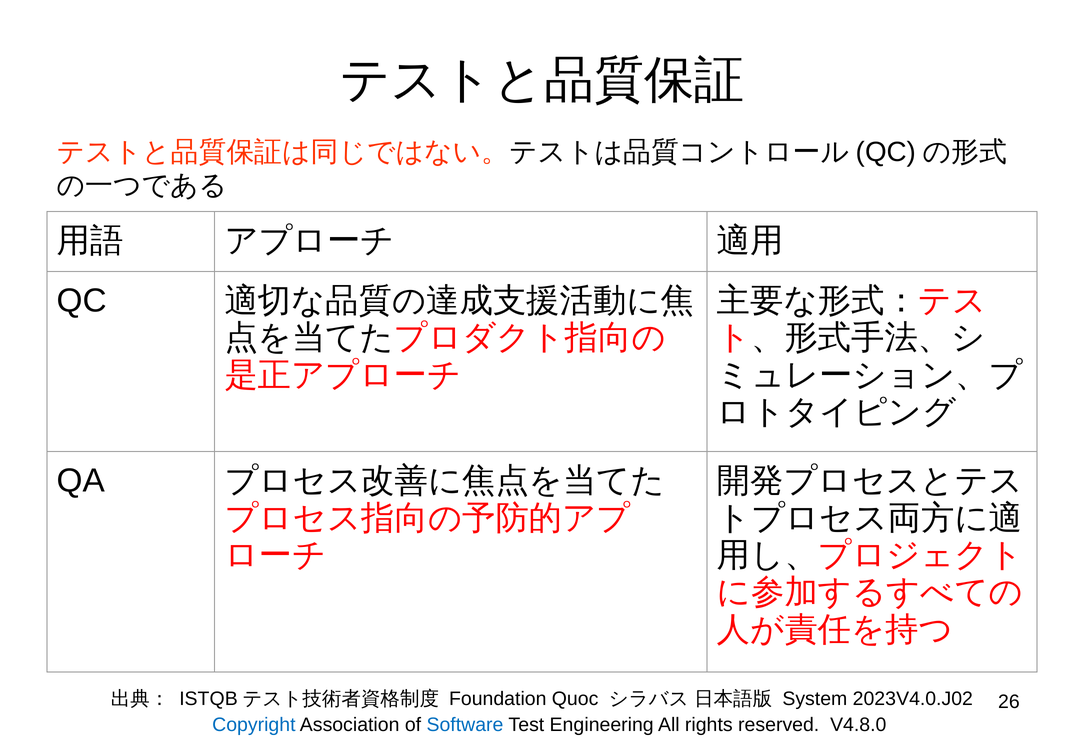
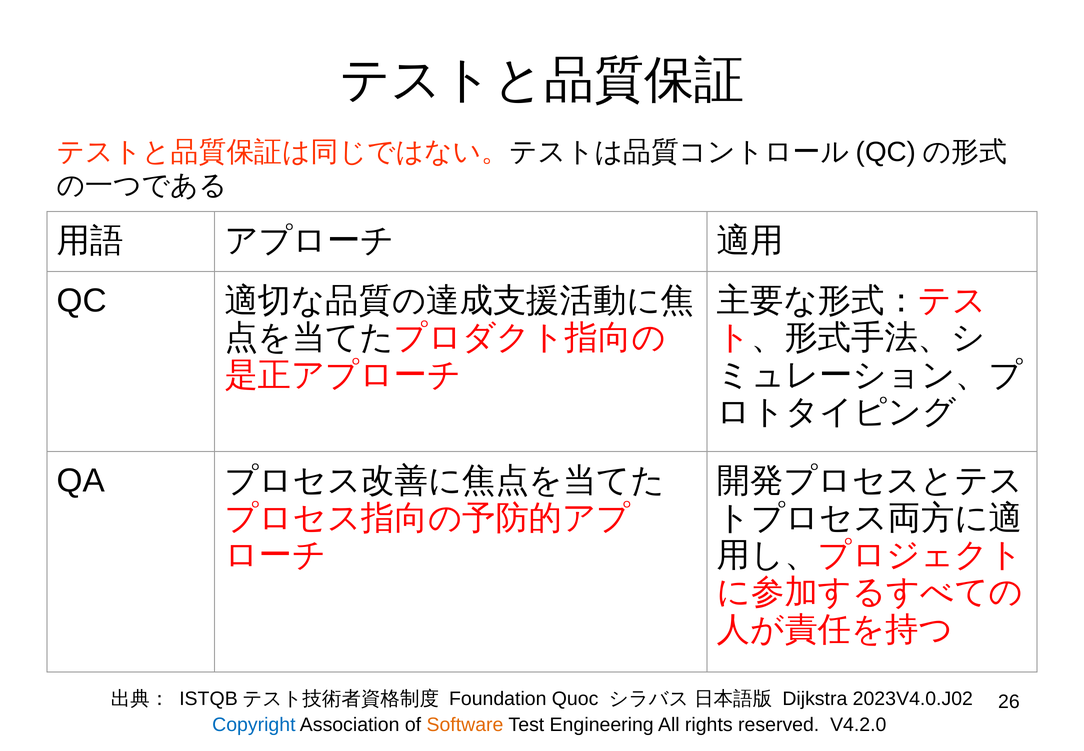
System: System -> Dijkstra (815, 698)
Software colour: blue -> orange (465, 724)
V4.8.0: V4.8.0 -> V4.2.0 (858, 724)
